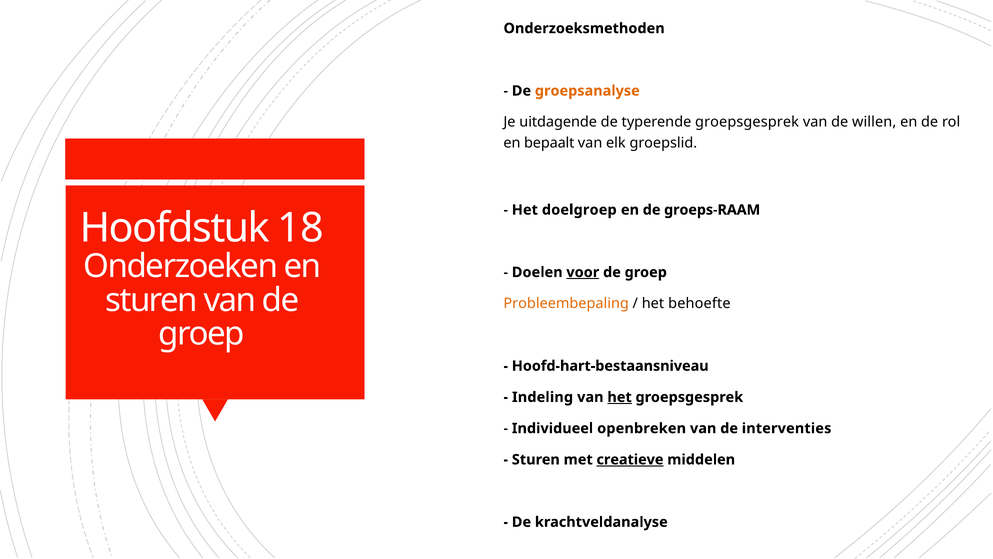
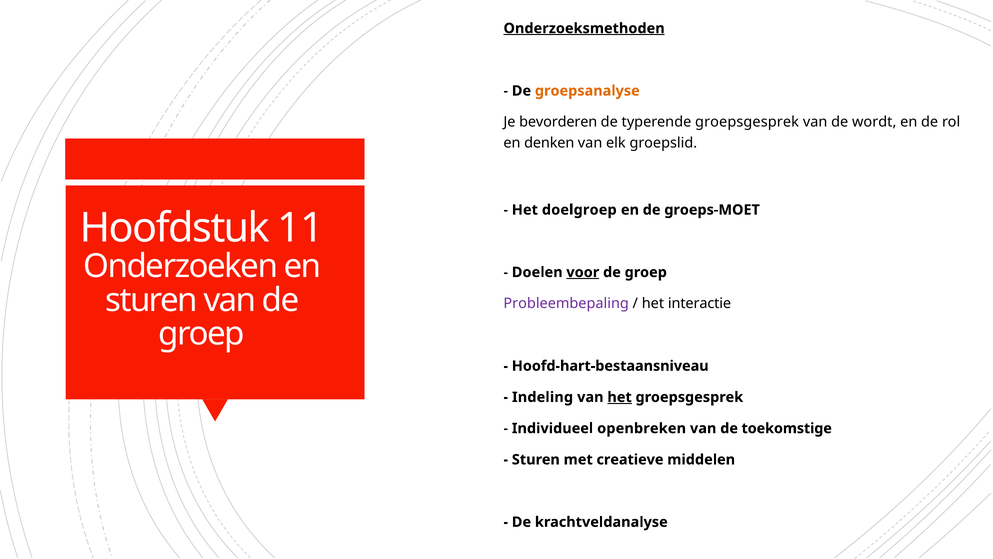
Onderzoeksmethoden underline: none -> present (584, 28)
uitdagende: uitdagende -> bevorderen (558, 122)
willen: willen -> wordt (874, 122)
bepaalt: bepaalt -> denken (549, 143)
groeps-RAAM: groeps-RAAM -> groeps-MOET (712, 210)
18: 18 -> 11 (301, 228)
Probleembepaling colour: orange -> purple (566, 303)
behoefte: behoefte -> interactie (700, 303)
interventies: interventies -> toekomstige (787, 428)
creatieve underline: present -> none (630, 459)
